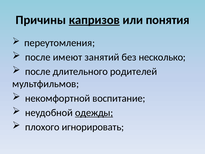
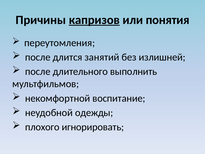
имеют: имеют -> длится (68, 57)
несколько: несколько -> излишней (162, 57)
родителей: родителей -> выполнить (134, 71)
одежды underline: present -> none (94, 112)
